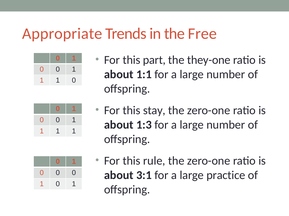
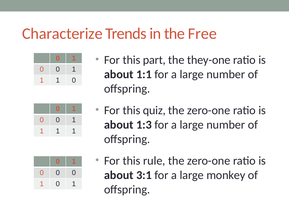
Appropriate: Appropriate -> Characterize (62, 34)
stay: stay -> quiz (154, 111)
practice: practice -> monkey (226, 176)
